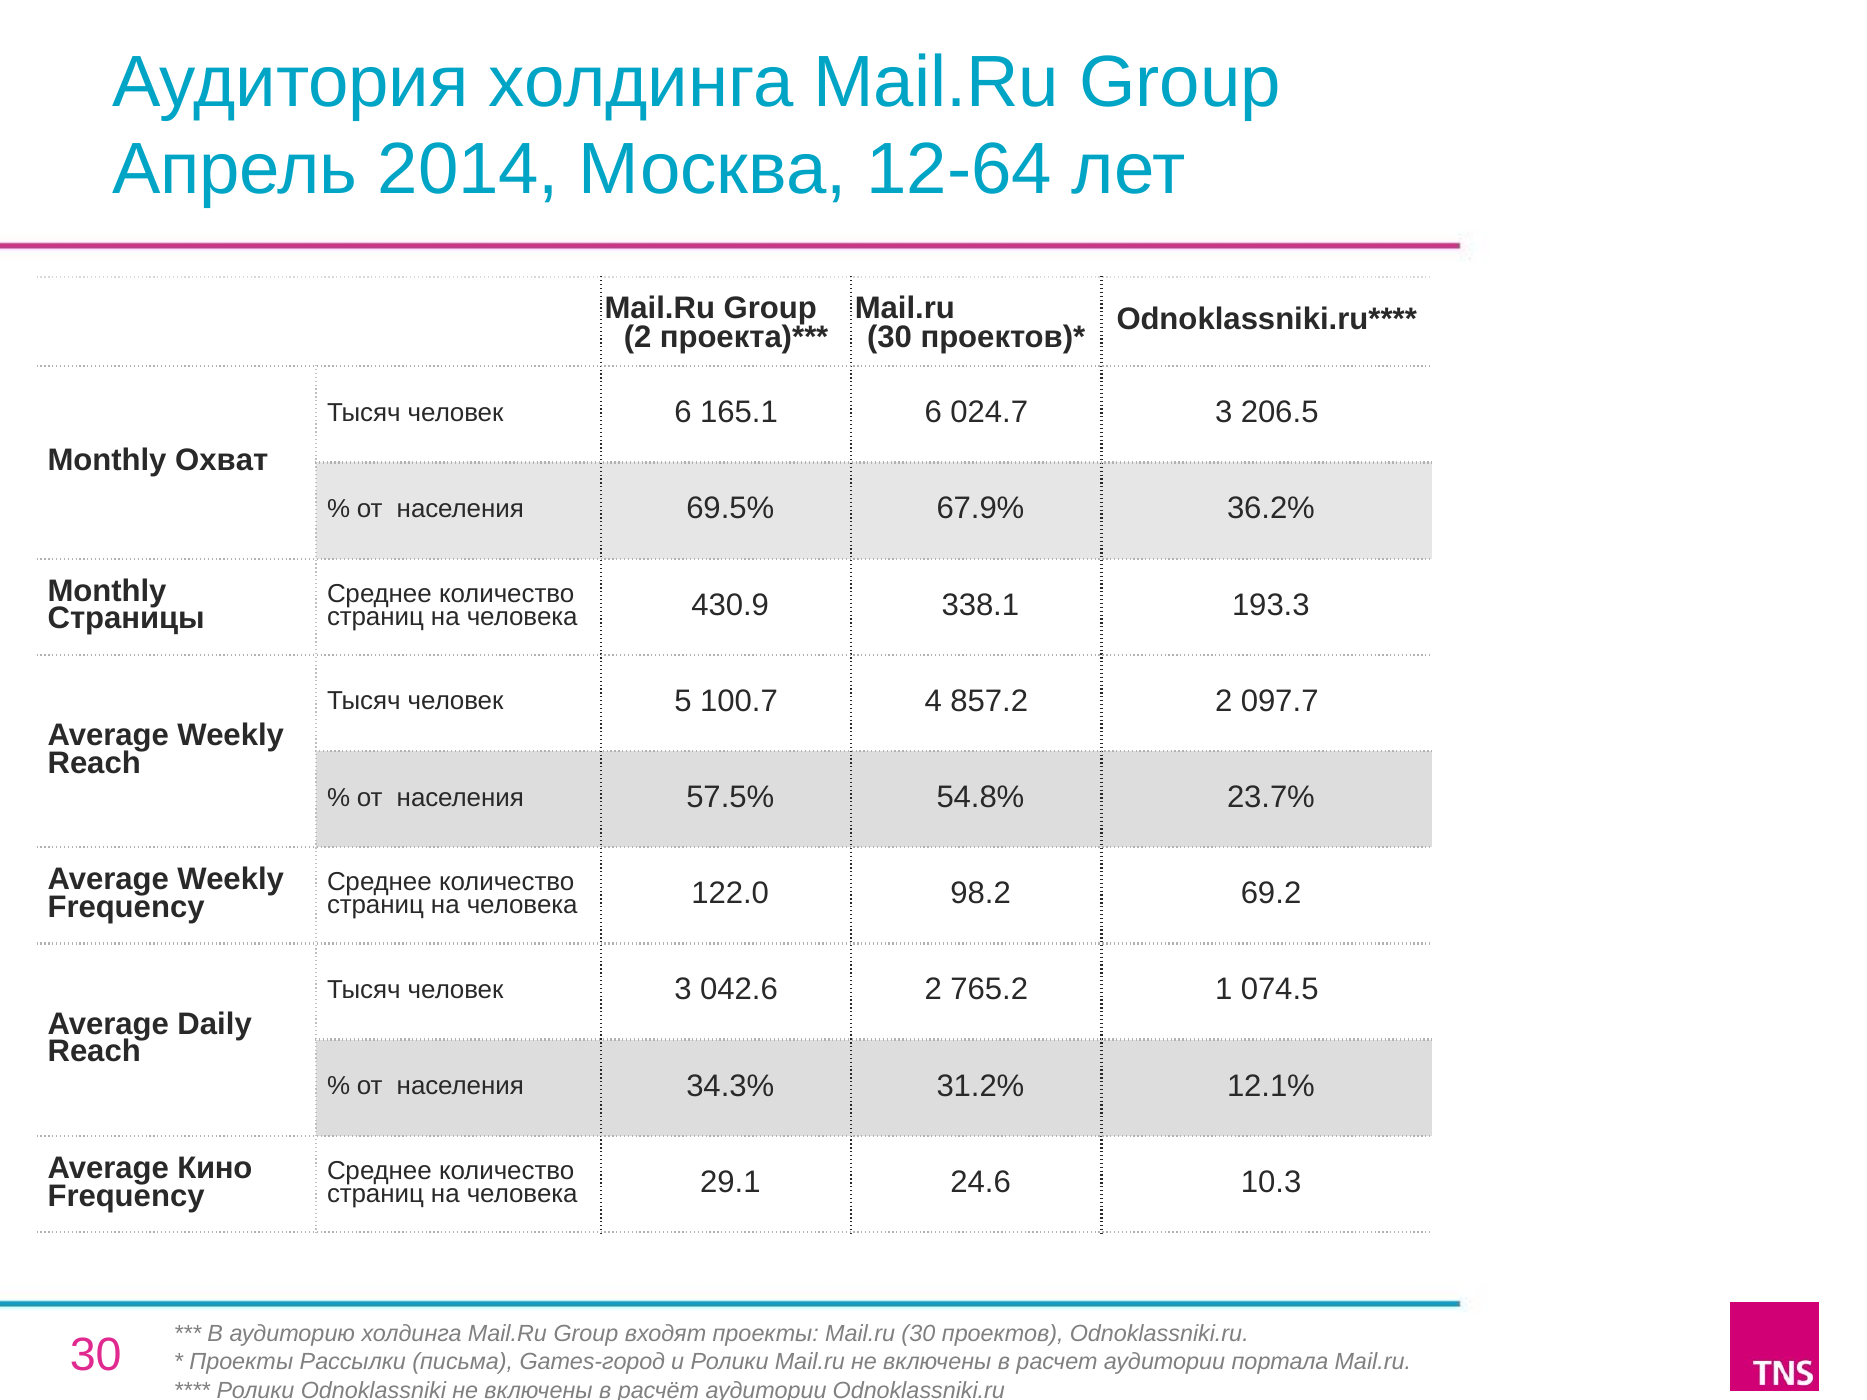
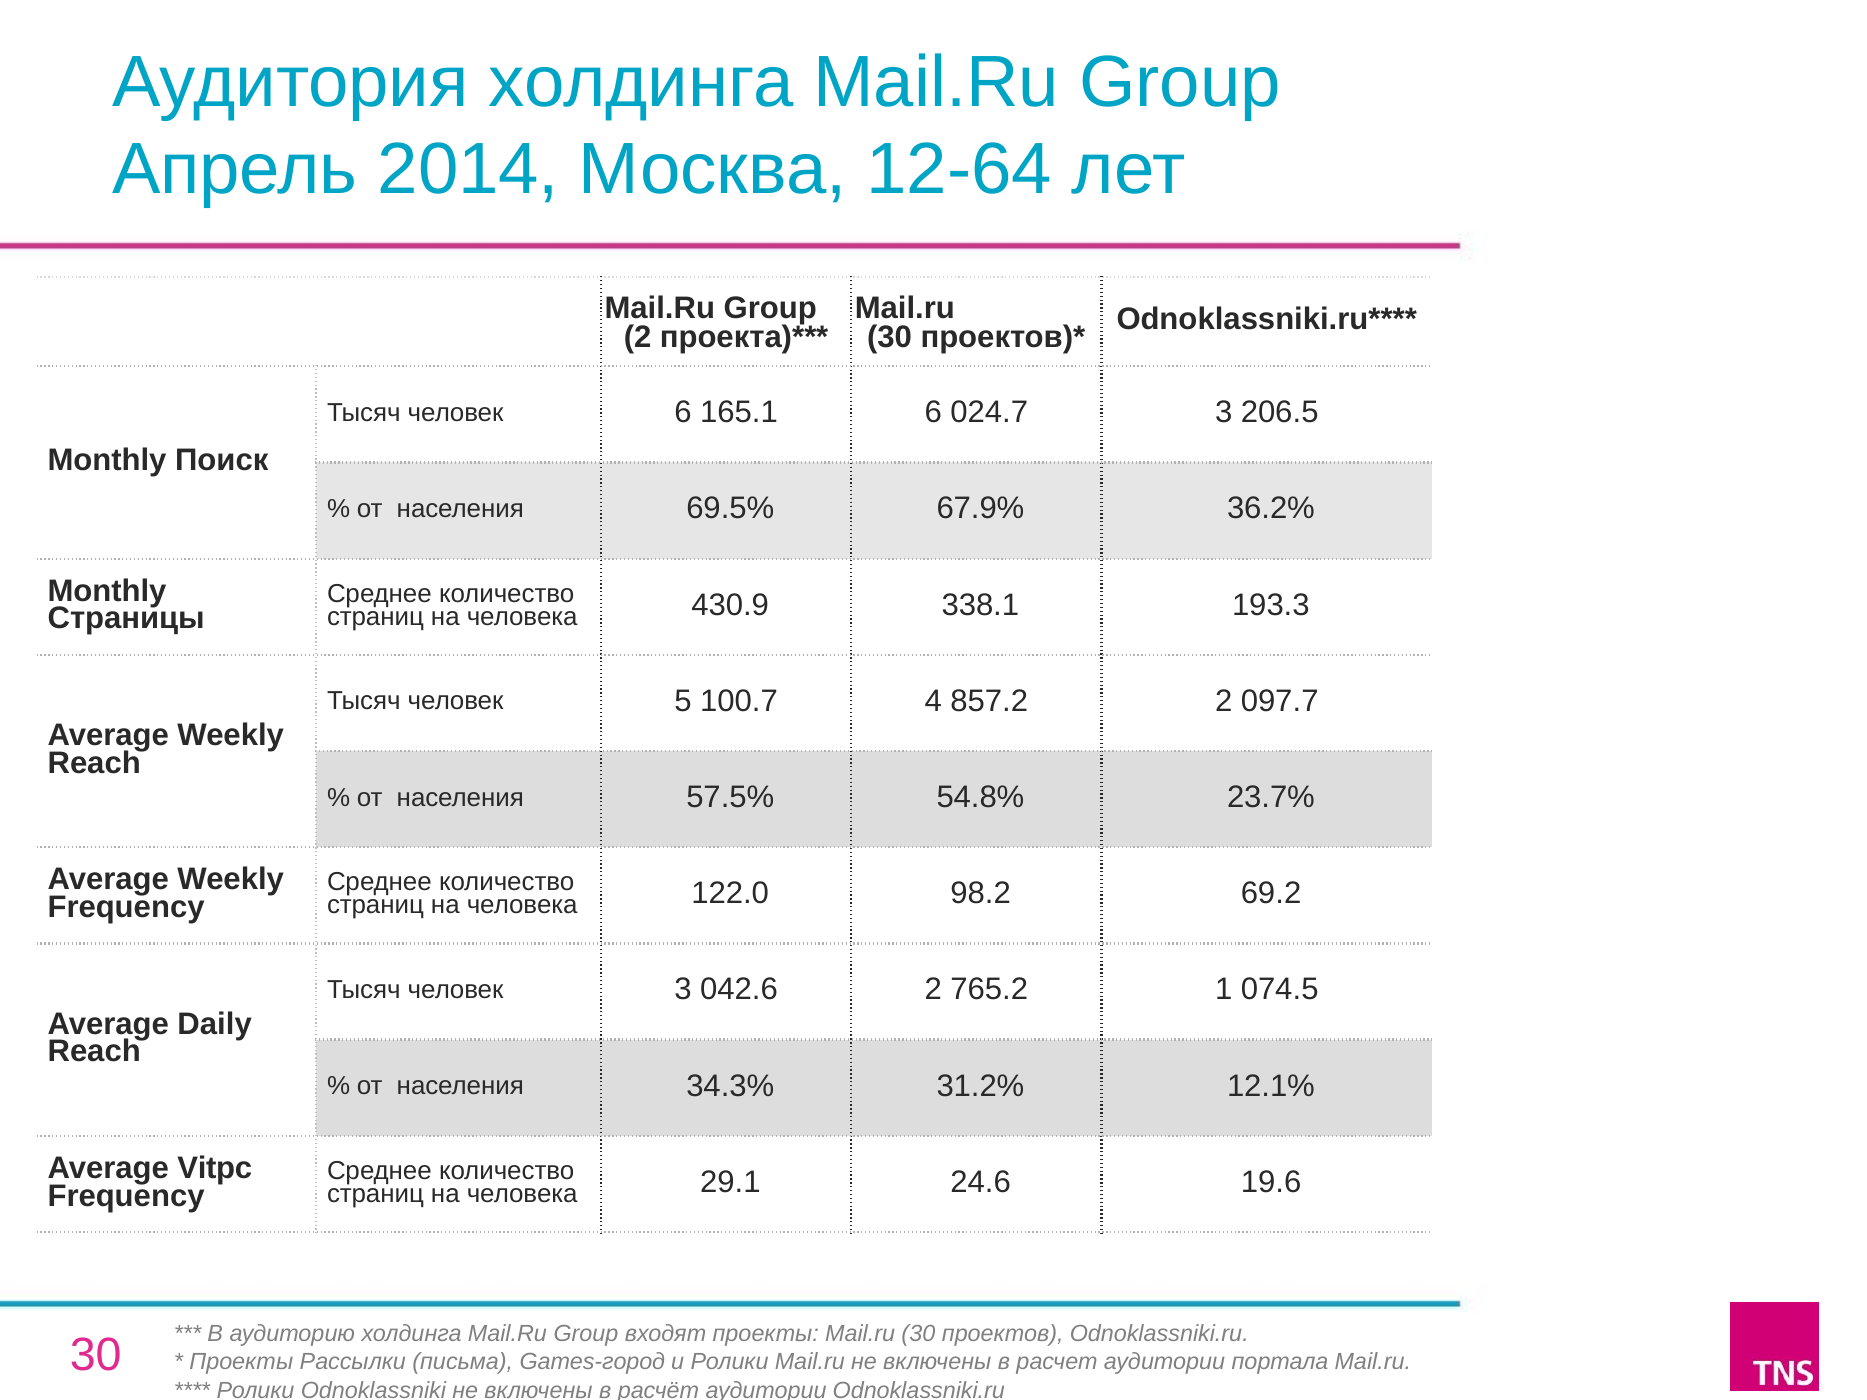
Охват: Охват -> Поиск (222, 461)
Кино: Кино -> Vitpc (215, 1168)
10.3: 10.3 -> 19.6 (1271, 1182)
